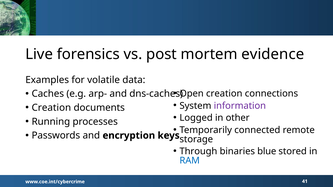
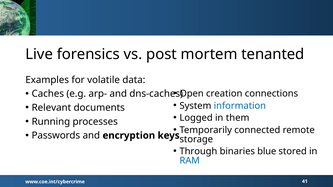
evidence: evidence -> tenanted (273, 54)
information colour: purple -> blue (240, 106)
Creation: Creation -> Relevant (51, 108)
other: other -> them (238, 118)
